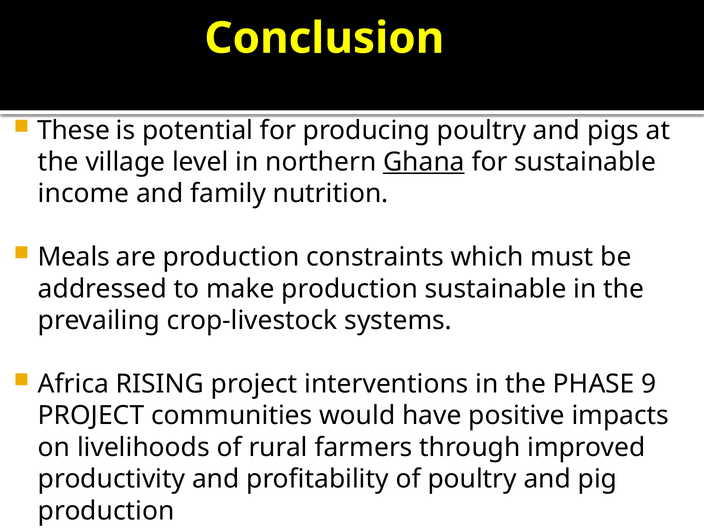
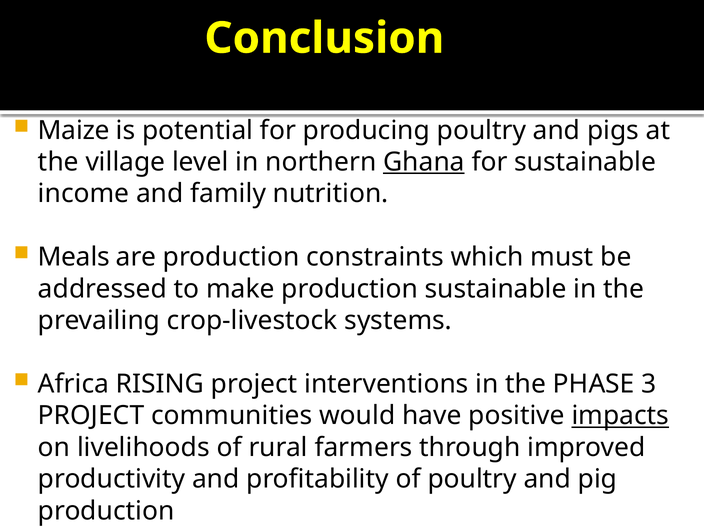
These: These -> Maize (74, 130)
9: 9 -> 3 (649, 384)
impacts underline: none -> present (620, 416)
